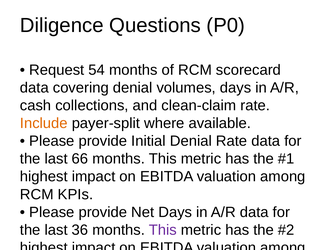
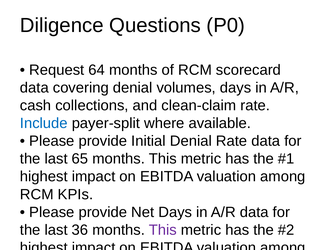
54: 54 -> 64 (97, 70)
Include colour: orange -> blue (44, 123)
66: 66 -> 65 (80, 159)
